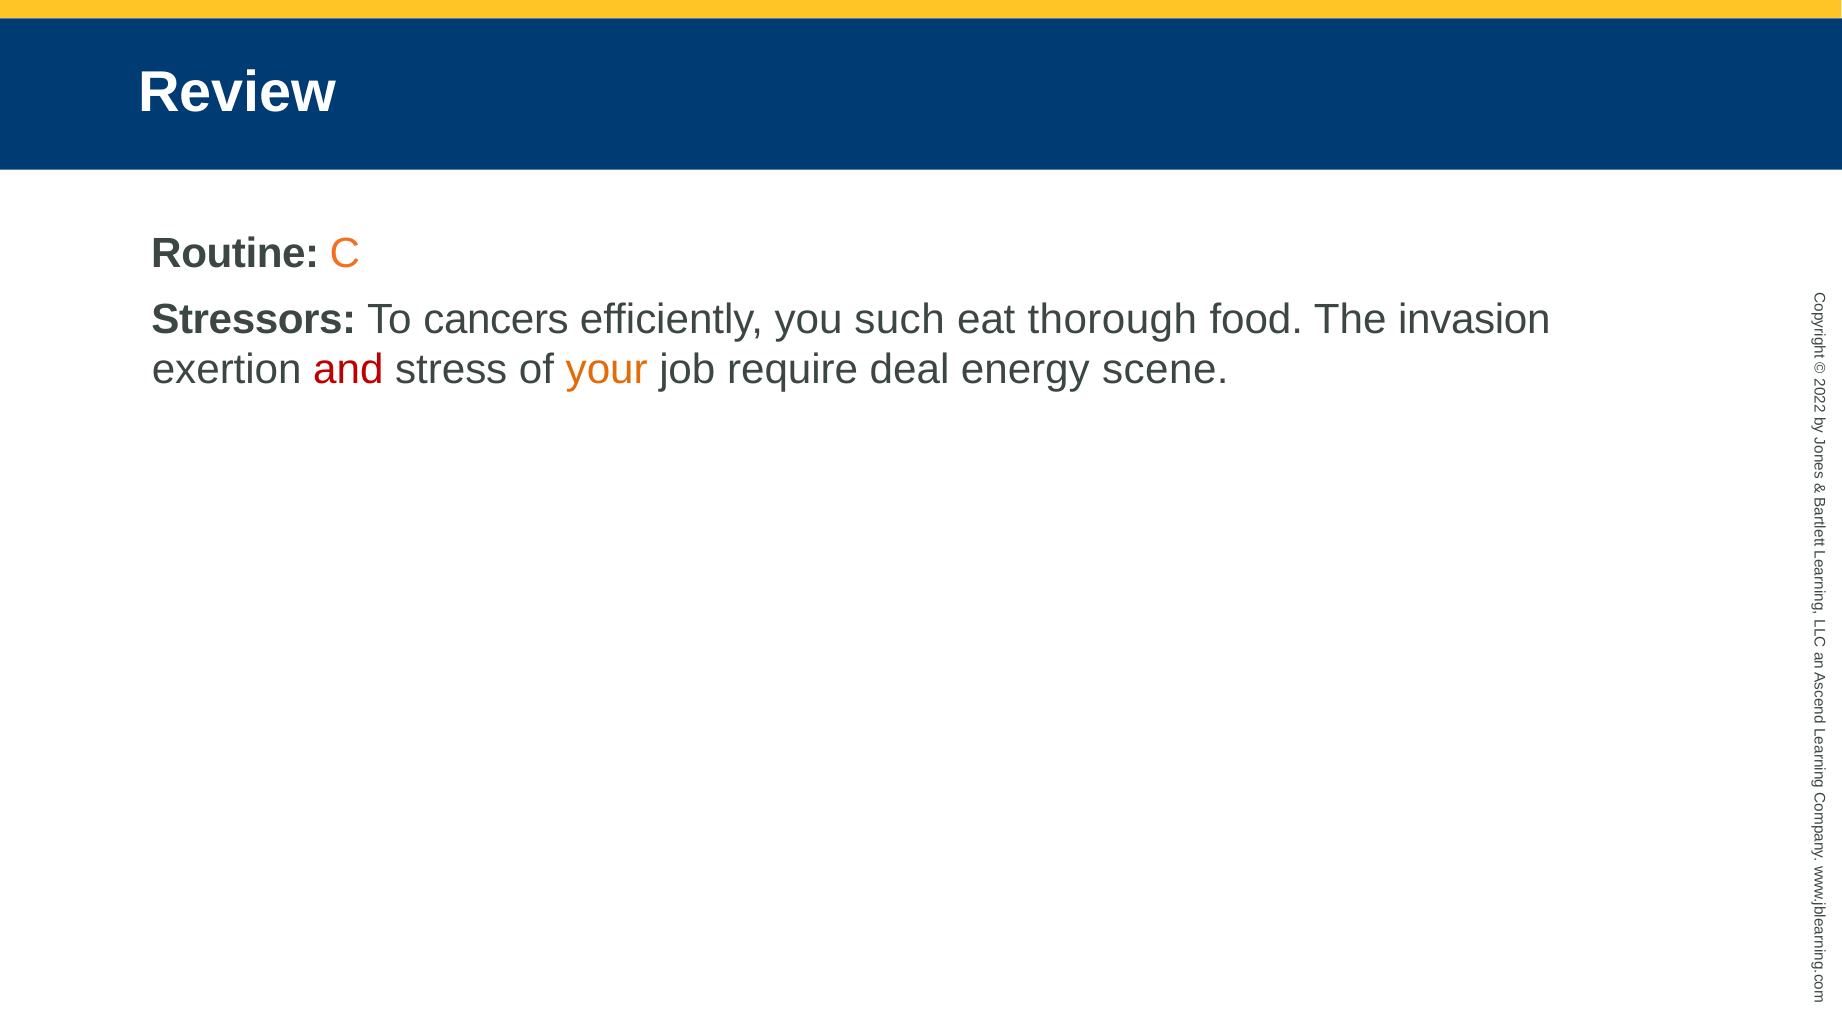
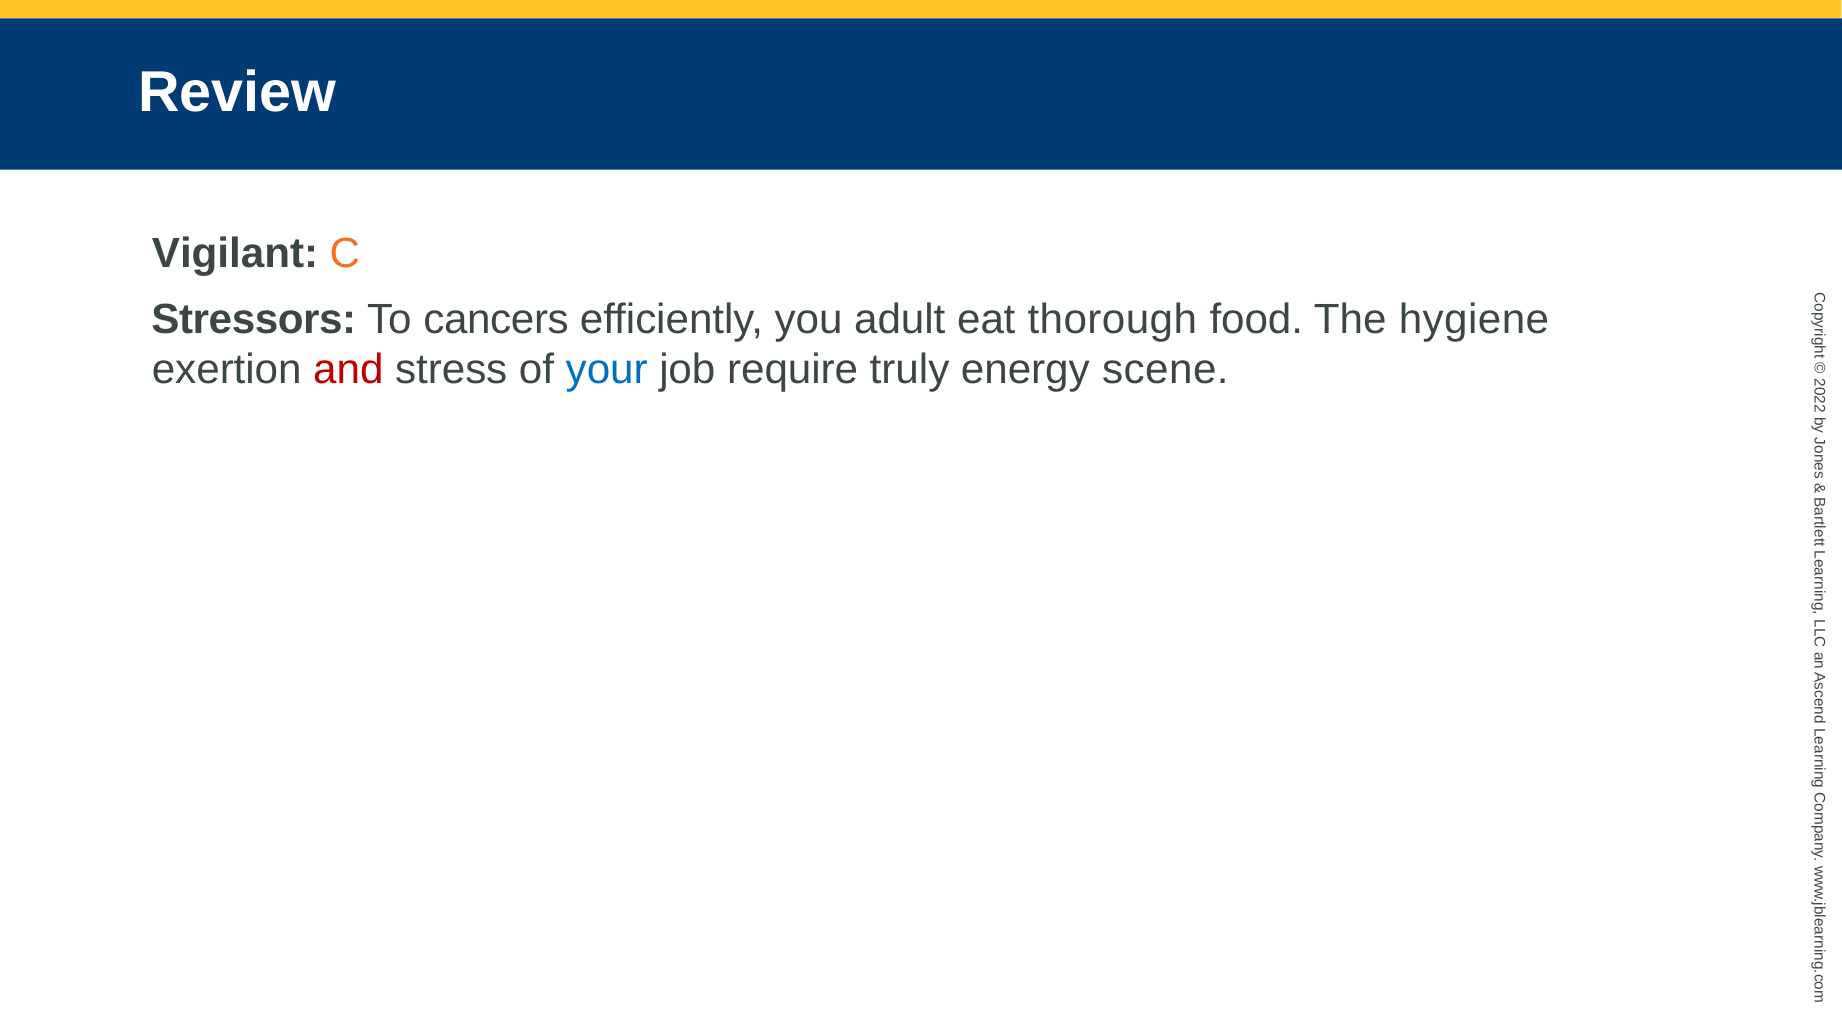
Routine: Routine -> Vigilant (235, 254)
such: such -> adult (900, 319)
invasion: invasion -> hygiene (1474, 319)
your colour: orange -> blue (607, 370)
deal: deal -> truly (910, 370)
